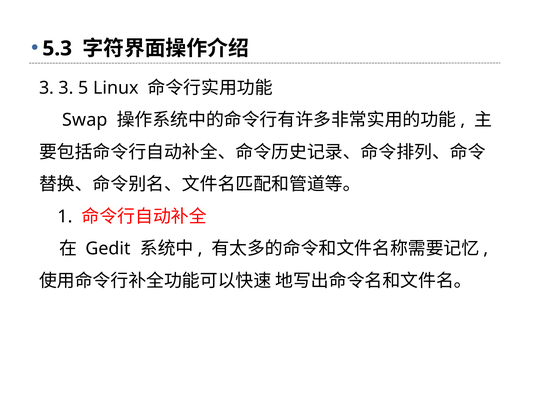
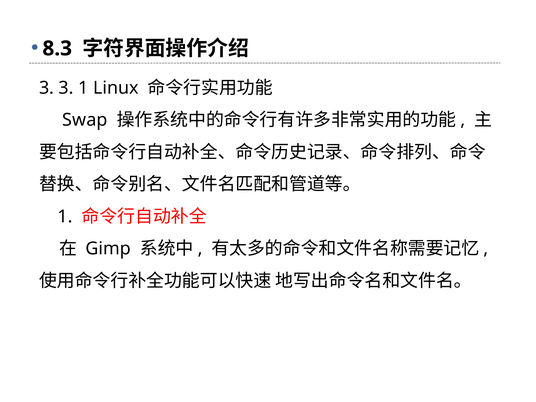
5.3: 5.3 -> 8.3 (57, 48)
3 5: 5 -> 1 (83, 88)
Gedit: Gedit -> Gimp (108, 249)
